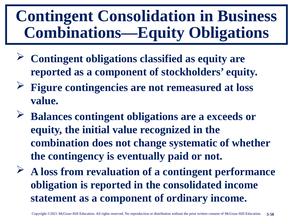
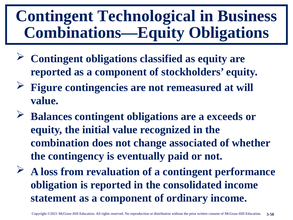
Consolidation: Consolidation -> Technological (147, 16)
at loss: loss -> will (245, 87)
systematic: systematic -> associated (193, 143)
